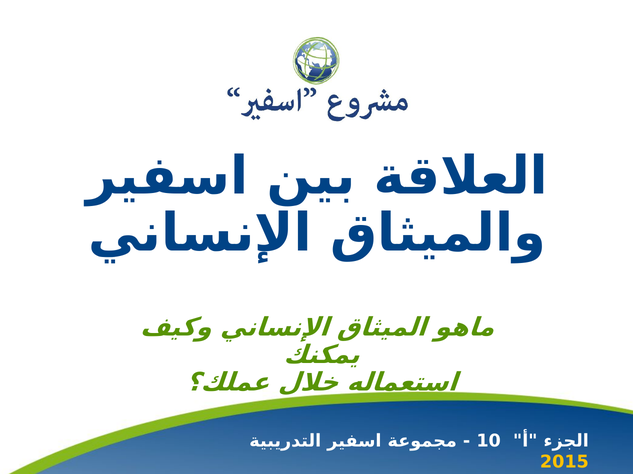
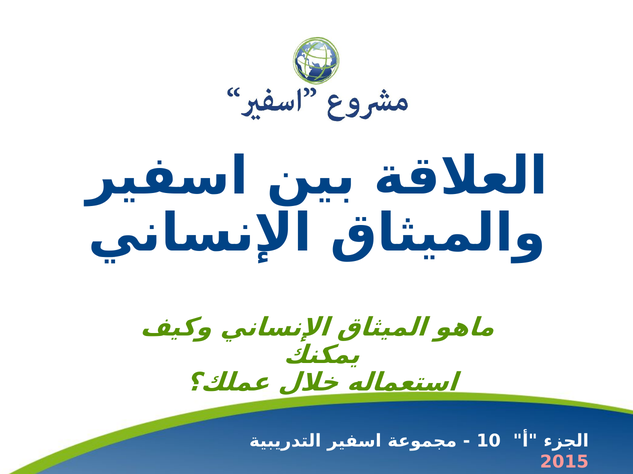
2015 colour: yellow -> pink (564, 463)
